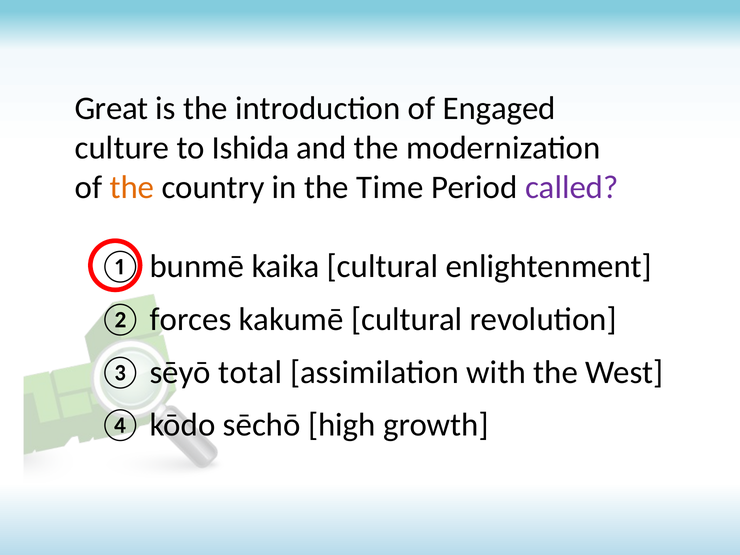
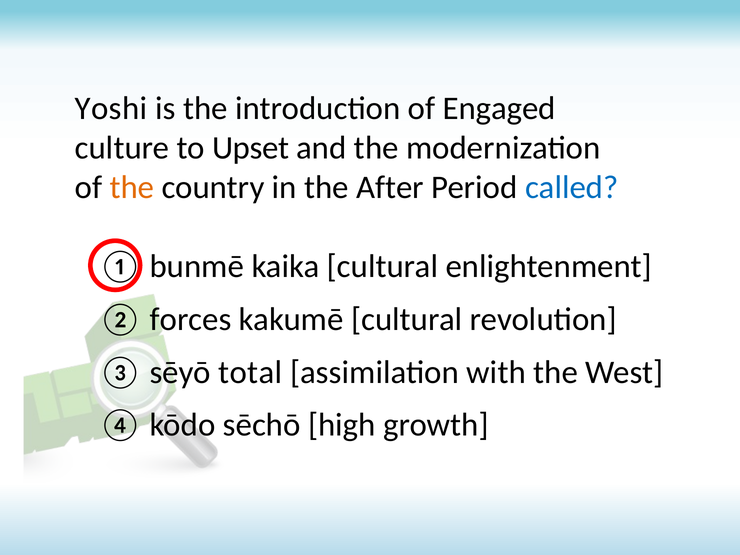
Great: Great -> Yoshi (111, 108)
Ishida: Ishida -> Upset (251, 148)
Time: Time -> After (390, 187)
called colour: purple -> blue (572, 187)
